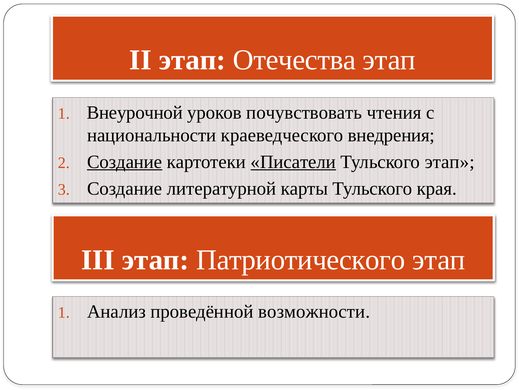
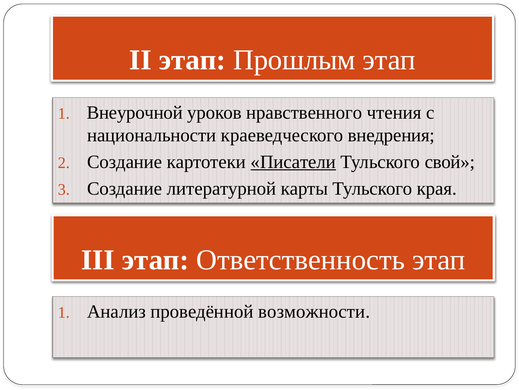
Отечества: Отечества -> Прошлым (294, 60)
почувствовать: почувствовать -> нравственного (304, 112)
Создание underline: present -> none (125, 162)
Тульского этап: этап -> свой (450, 162)
Патриотического: Патриотического -> Ответственность (301, 259)
